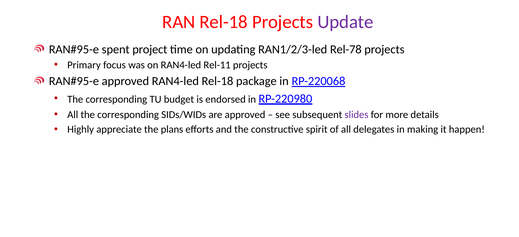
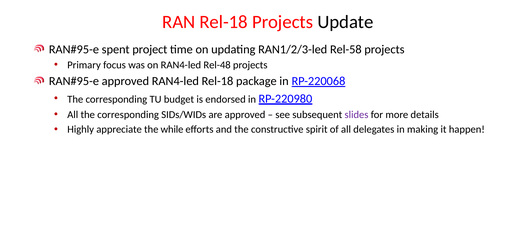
Update colour: purple -> black (346, 22)
Rel-78: Rel-78 -> Rel-58 (346, 49)
Rel-11: Rel-11 -> Rel-48 (217, 65)
plans: plans -> while (172, 130)
